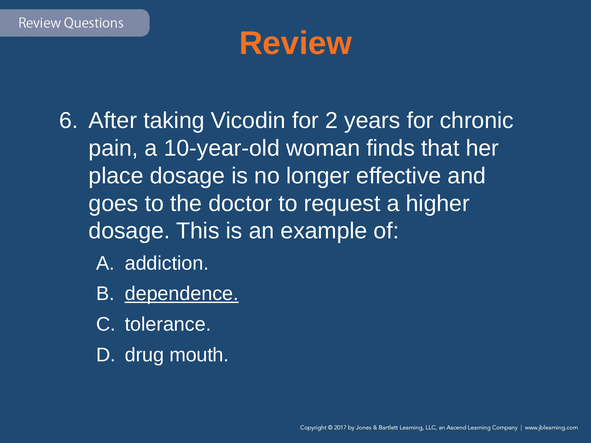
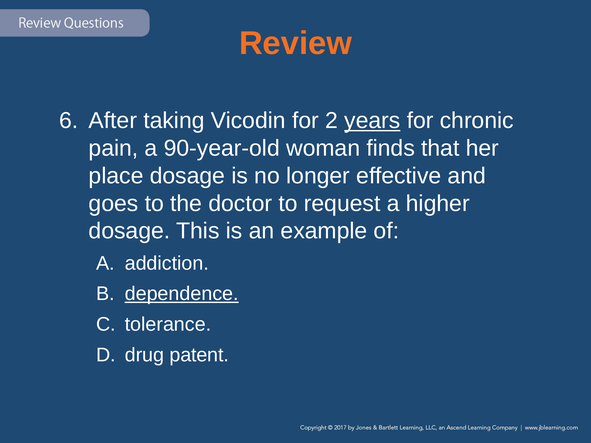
years underline: none -> present (372, 121)
10-year-old: 10-year-old -> 90-year-old (222, 148)
mouth: mouth -> patent (199, 355)
